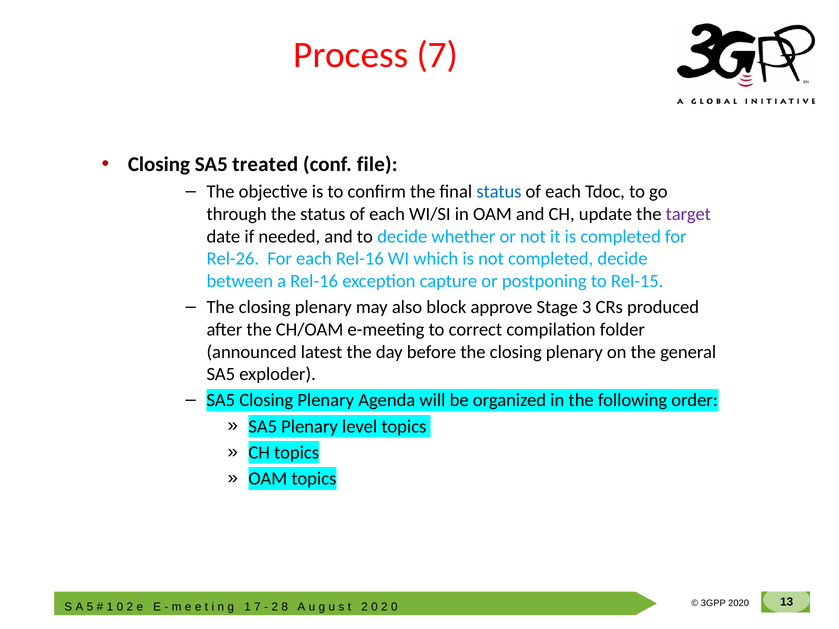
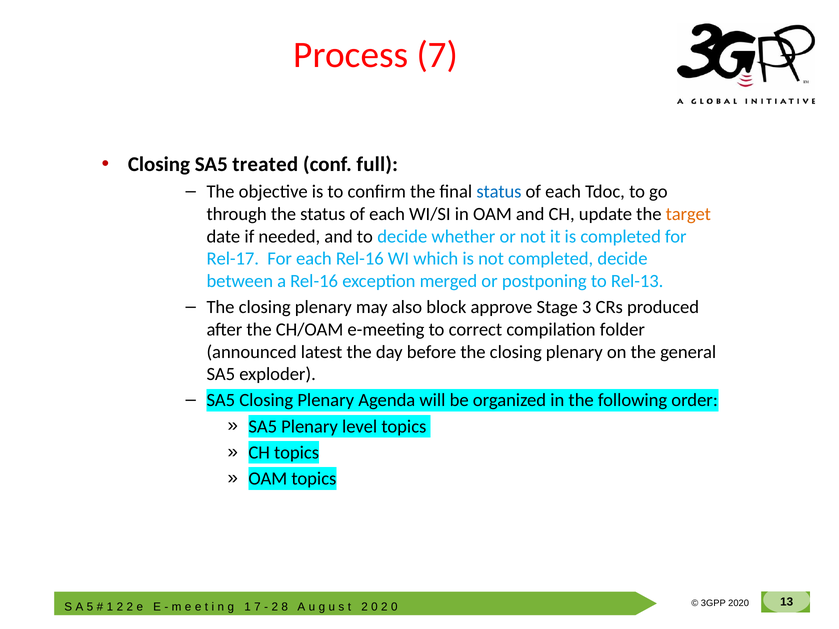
file: file -> full (377, 164)
target colour: purple -> orange (688, 214)
Rel-26: Rel-26 -> Rel-17 (233, 259)
capture: capture -> merged (448, 281)
Rel-15: Rel-15 -> Rel-13 (637, 281)
0: 0 -> 2 (120, 607)
